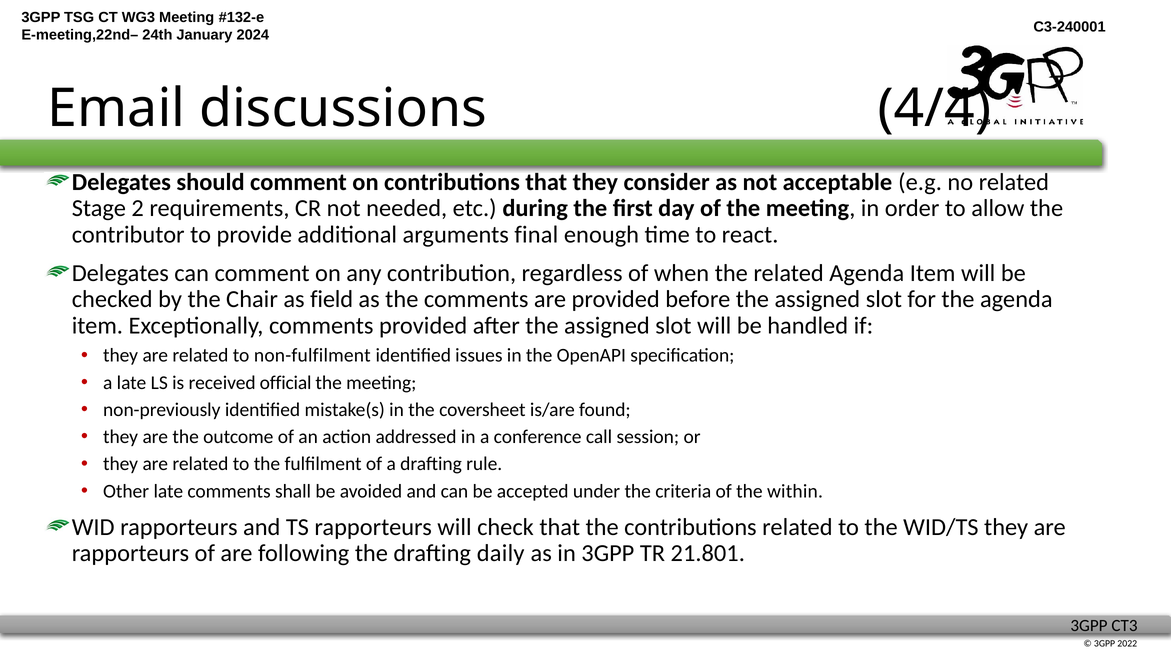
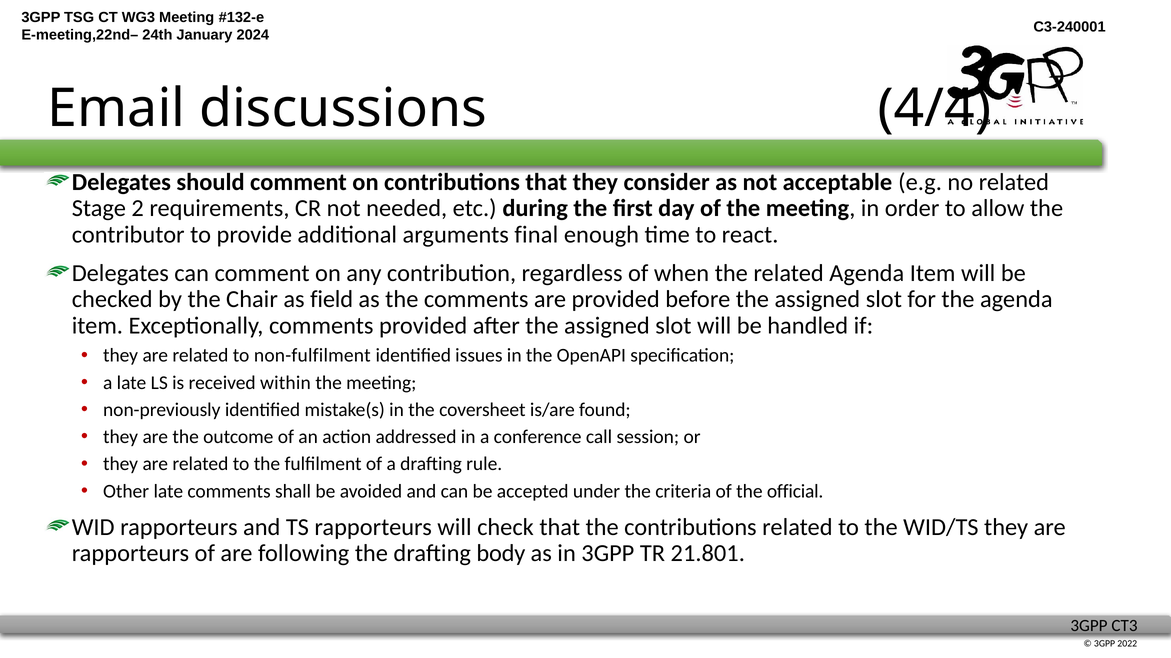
official: official -> within (285, 383)
within: within -> official (795, 492)
daily: daily -> body (501, 554)
